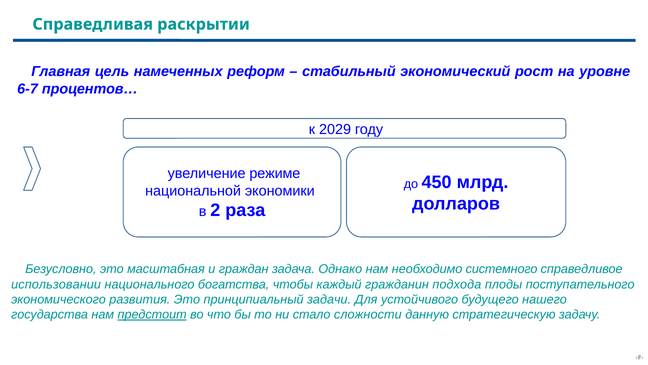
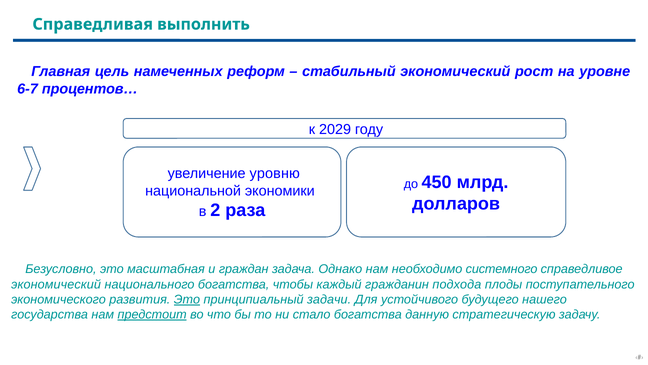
раскрытии: раскрытии -> выполнить (204, 24)
режиме: режиме -> уровню (275, 173)
использовании: использовании -> экономический (56, 284)
Это underline: none -> present (187, 299)
стало сложности: сложности -> богатства (368, 314)
